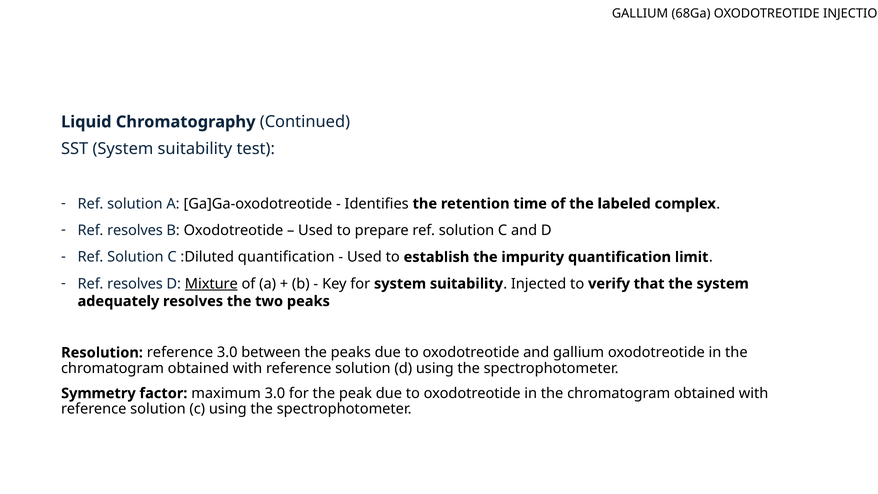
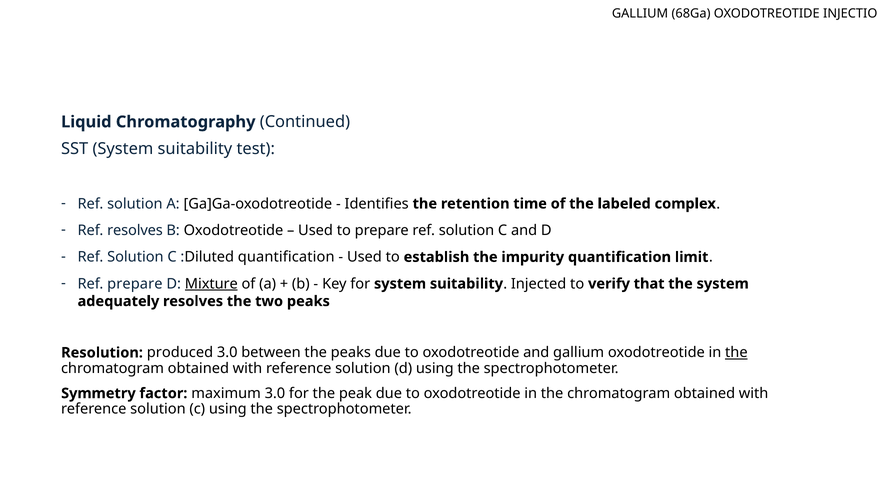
resolves: resolves -> prepare (135, 284)
Resolution reference: reference -> produced (180, 353)
the underline: none -> present (736, 353)
